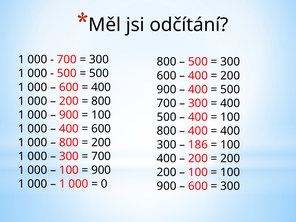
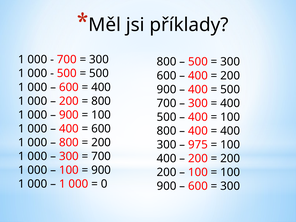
odčítání: odčítání -> příklady (189, 25)
186: 186 -> 975 (198, 145)
